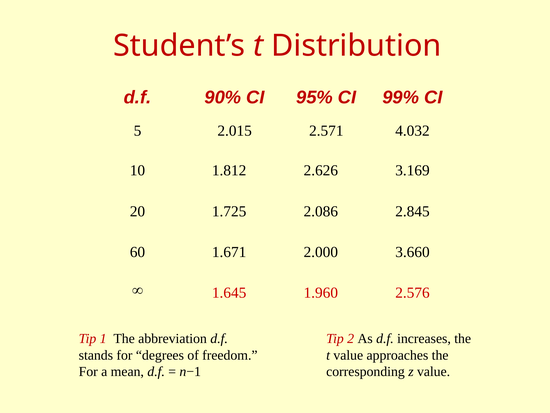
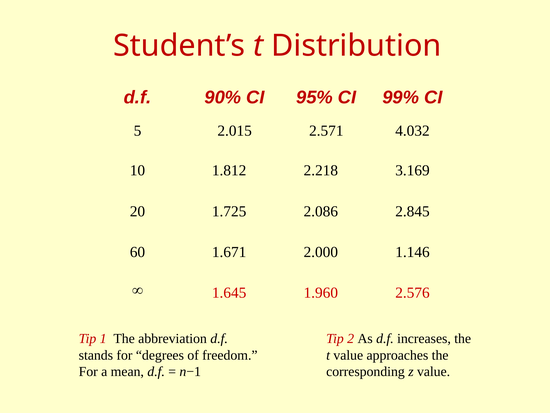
2.626: 2.626 -> 2.218 (321, 170)
3.660: 3.660 -> 1.146 (412, 252)
